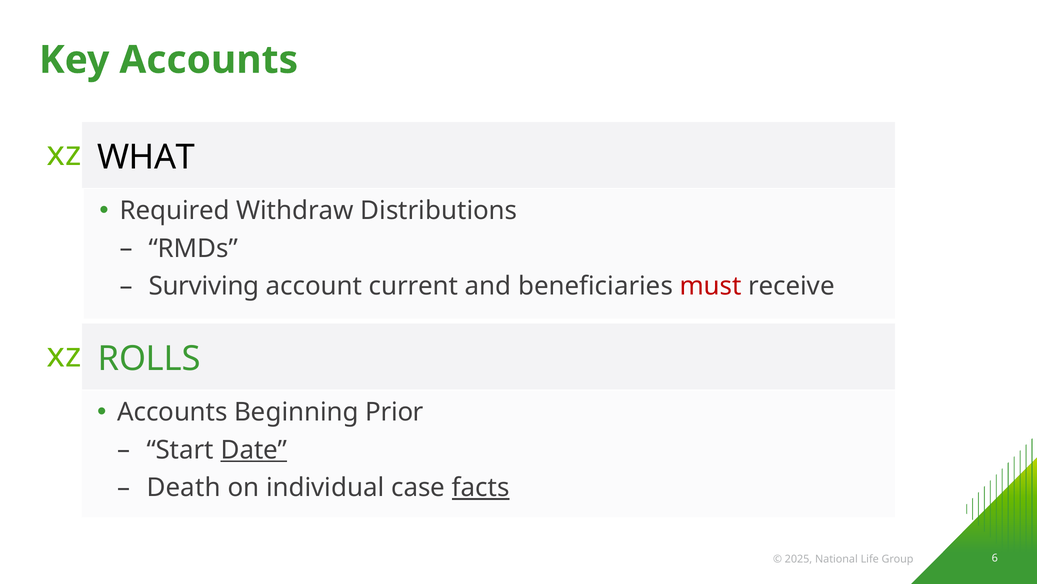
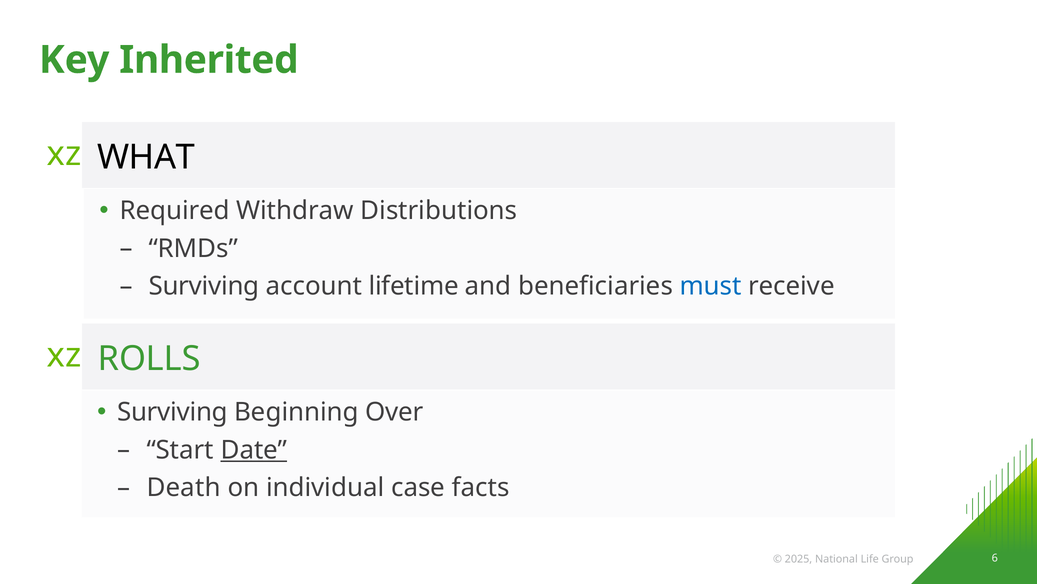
Key Accounts: Accounts -> Inherited (209, 60)
current: current -> lifetime (414, 286)
must colour: red -> blue (711, 286)
Accounts: Accounts -> Surviving (173, 412)
Prior: Prior -> Over (394, 412)
facts underline: present -> none (481, 487)
